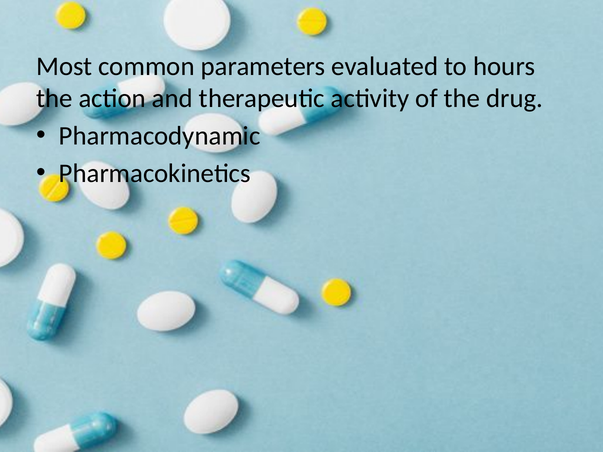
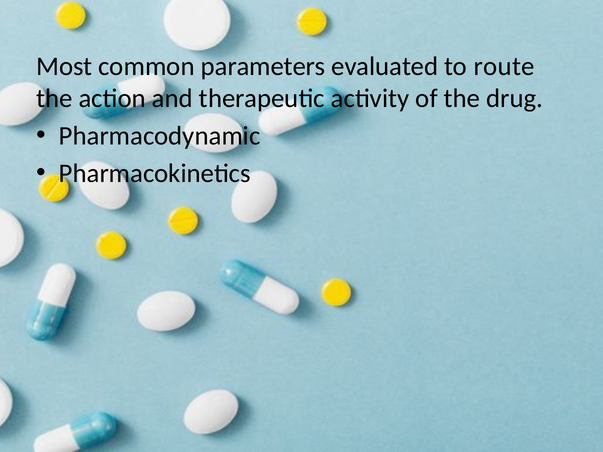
hours: hours -> route (504, 66)
